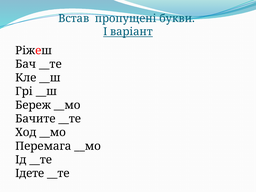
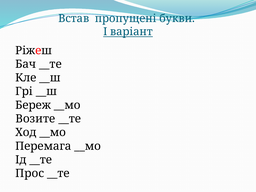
Бачите: Бачите -> Возите (35, 119)
Ідете: Ідете -> Прос (30, 173)
